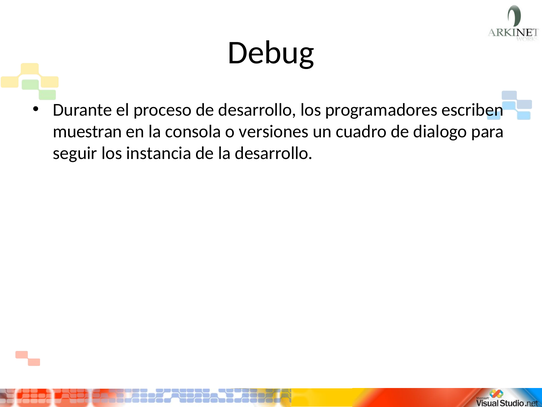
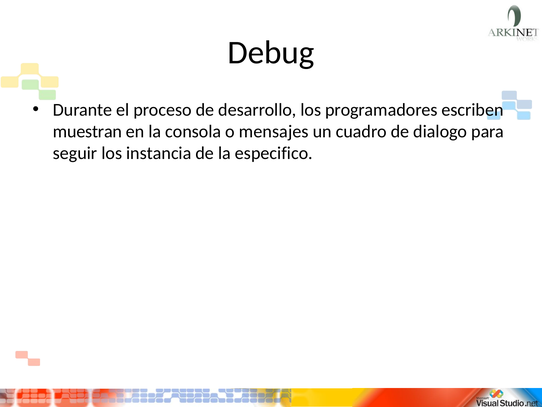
versiones: versiones -> mensajes (274, 131)
la desarrollo: desarrollo -> especifico (274, 153)
